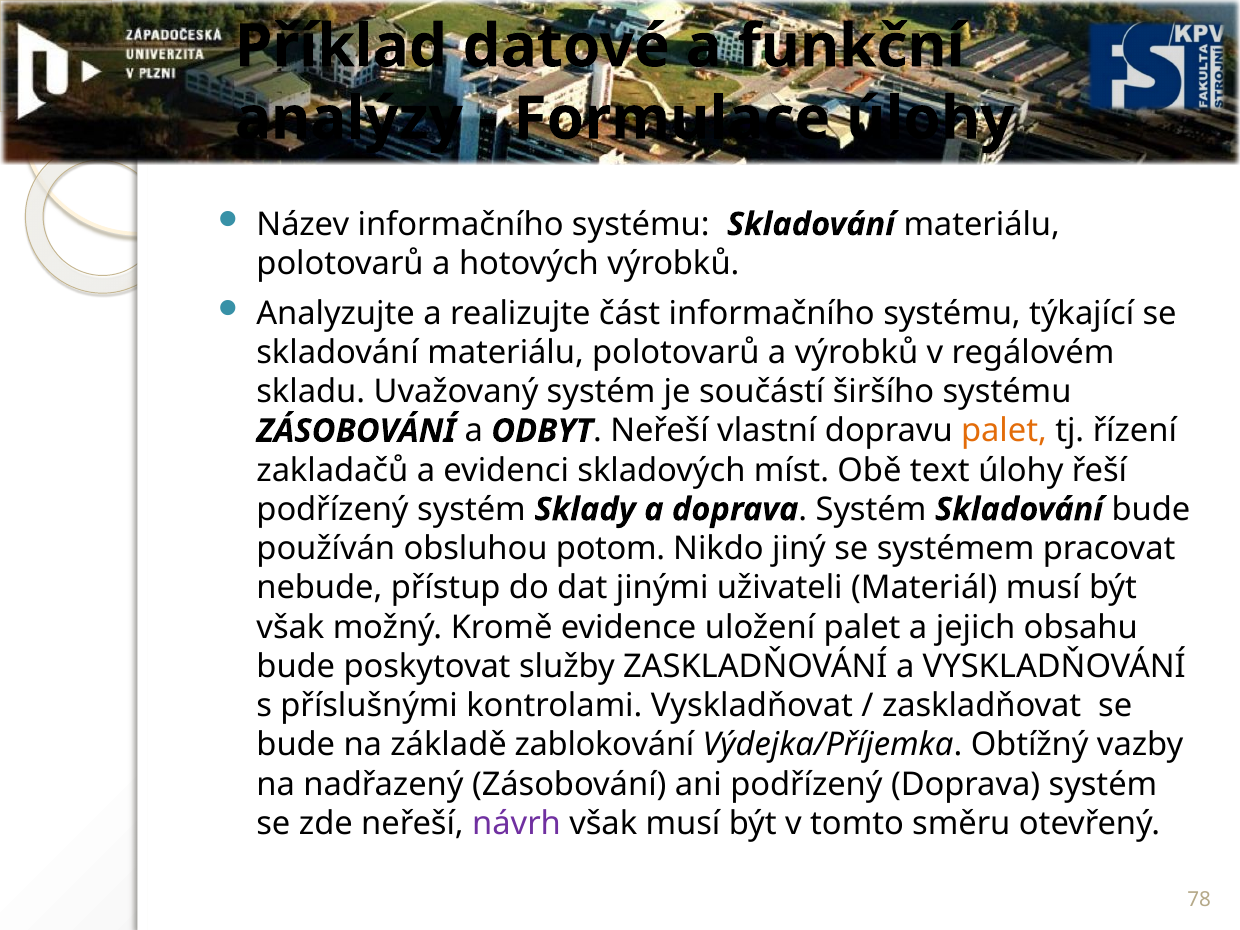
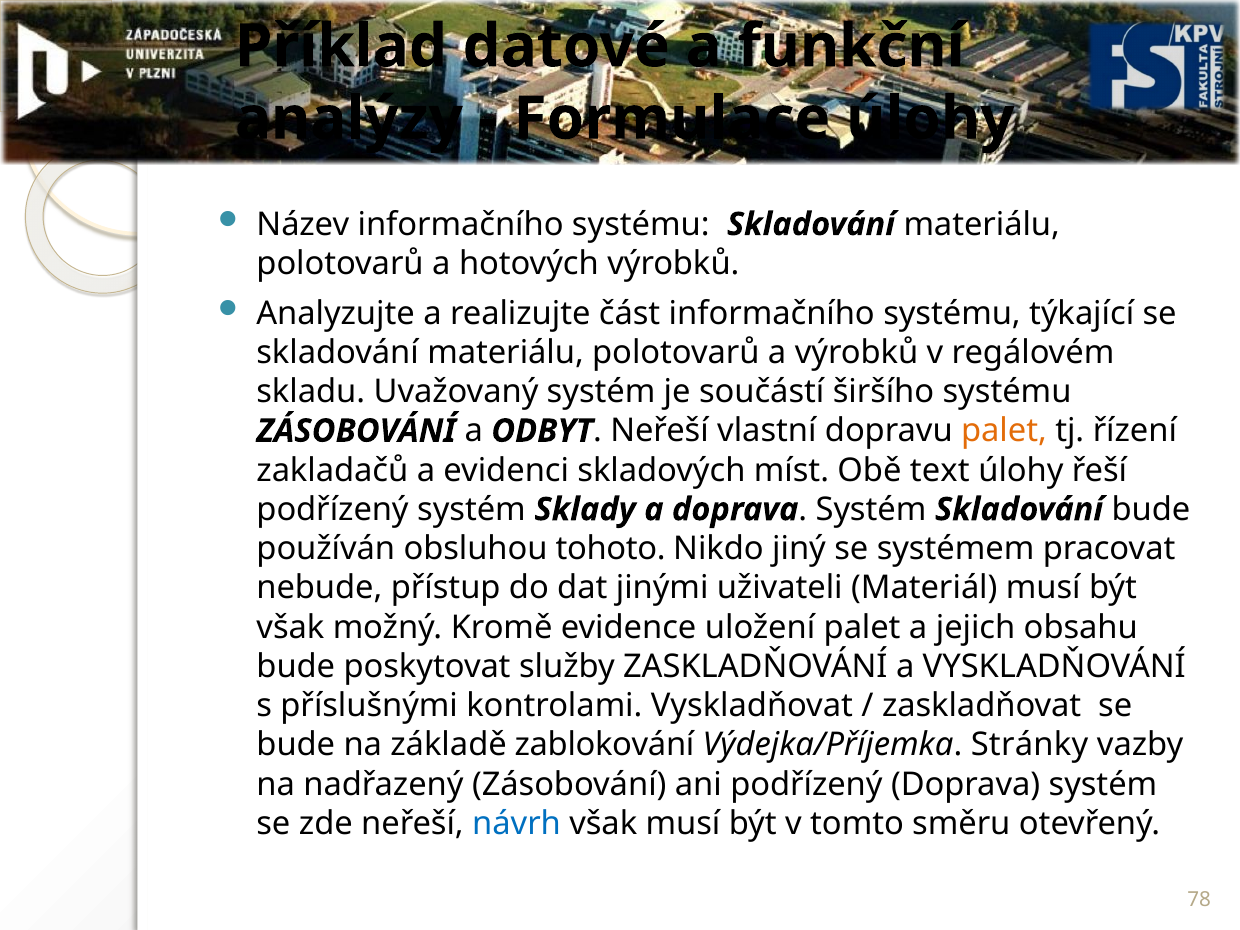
potom: potom -> tohoto (611, 549)
Obtížný: Obtížný -> Stránky (1029, 745)
návrh colour: purple -> blue (517, 823)
